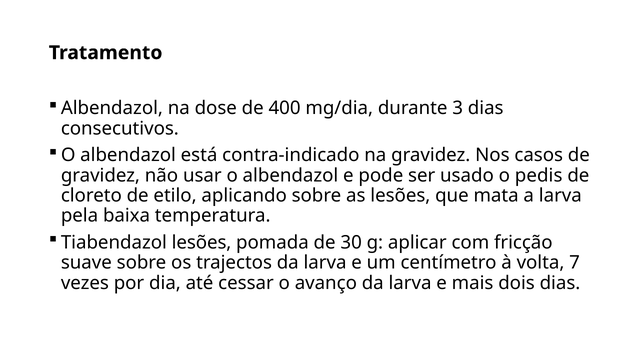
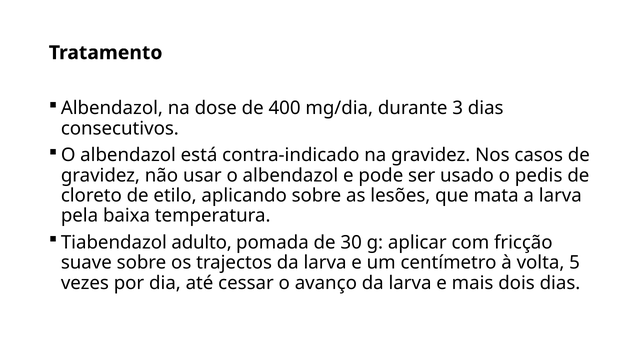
Tiabendazol lesões: lesões -> adulto (202, 243)
7: 7 -> 5 (575, 263)
